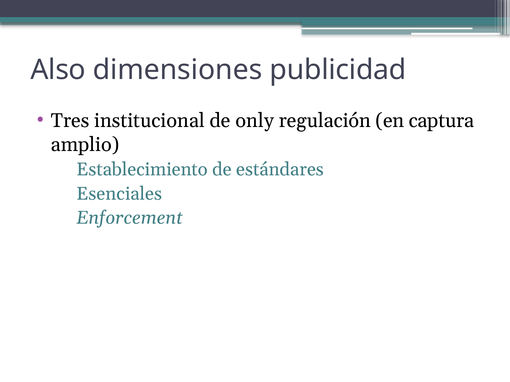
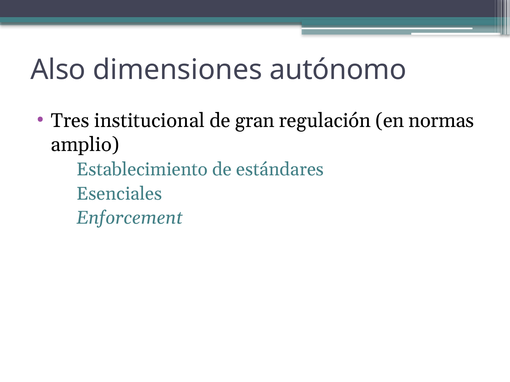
publicidad: publicidad -> autónomo (338, 70)
only: only -> gran (255, 121)
captura: captura -> normas (441, 121)
